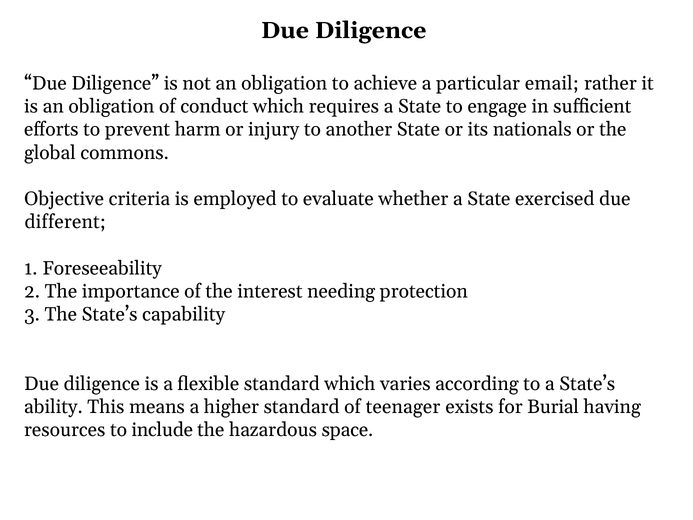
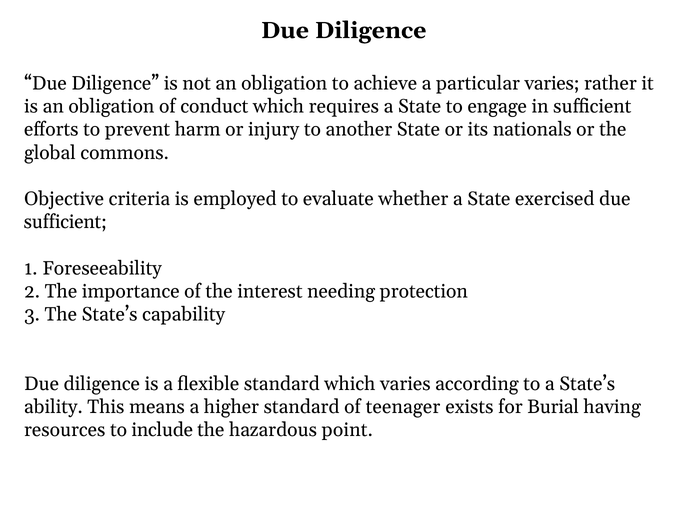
particular email: email -> varies (552, 83)
different: different -> sufficient (65, 222)
space: space -> point (347, 430)
